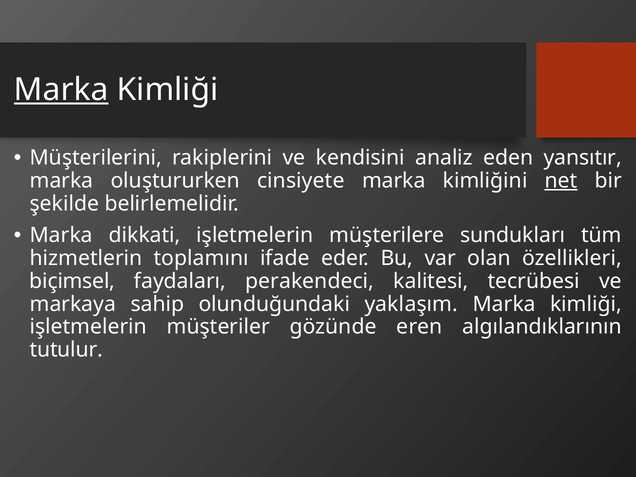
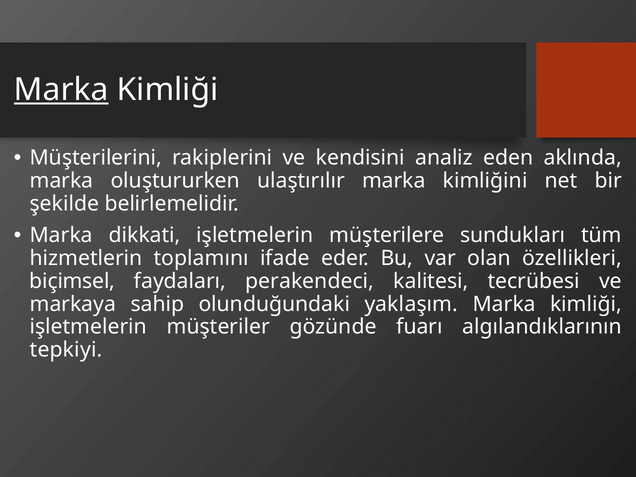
yansıtır: yansıtır -> aklında (583, 158)
cinsiyete: cinsiyete -> ulaştırılır (301, 181)
net underline: present -> none (561, 181)
eren: eren -> fuarı (420, 327)
tutulur: tutulur -> tepkiyi (66, 350)
